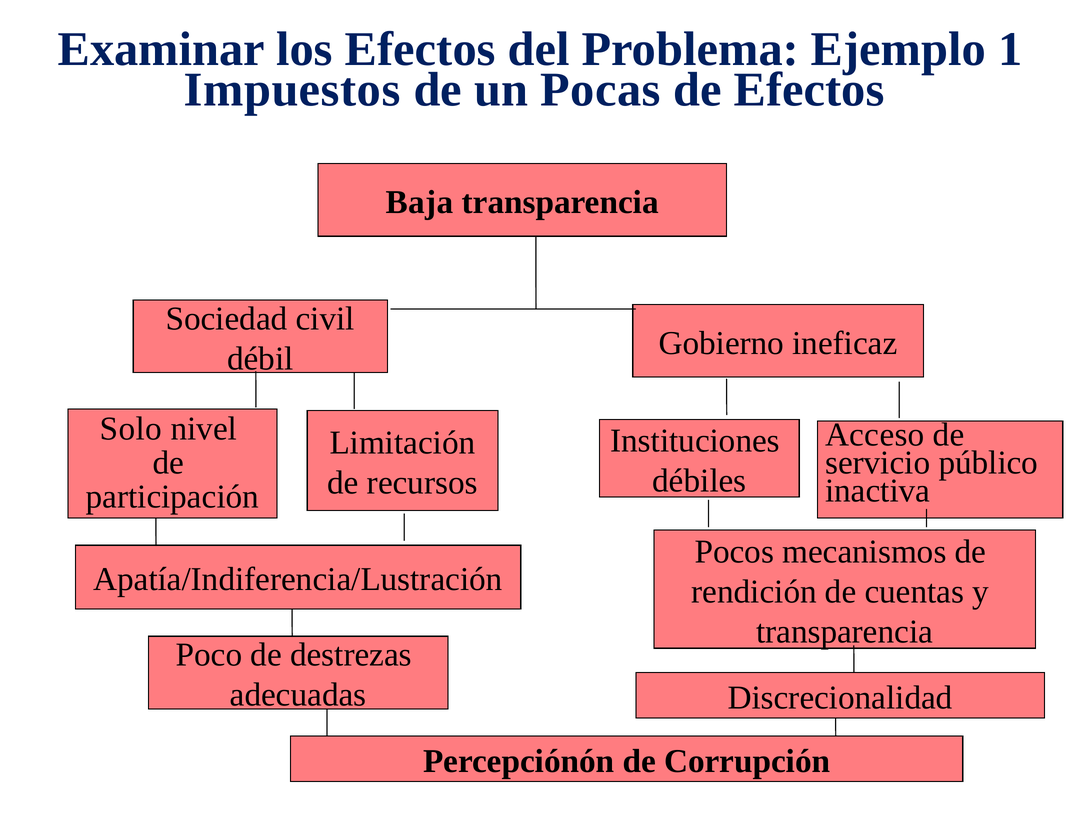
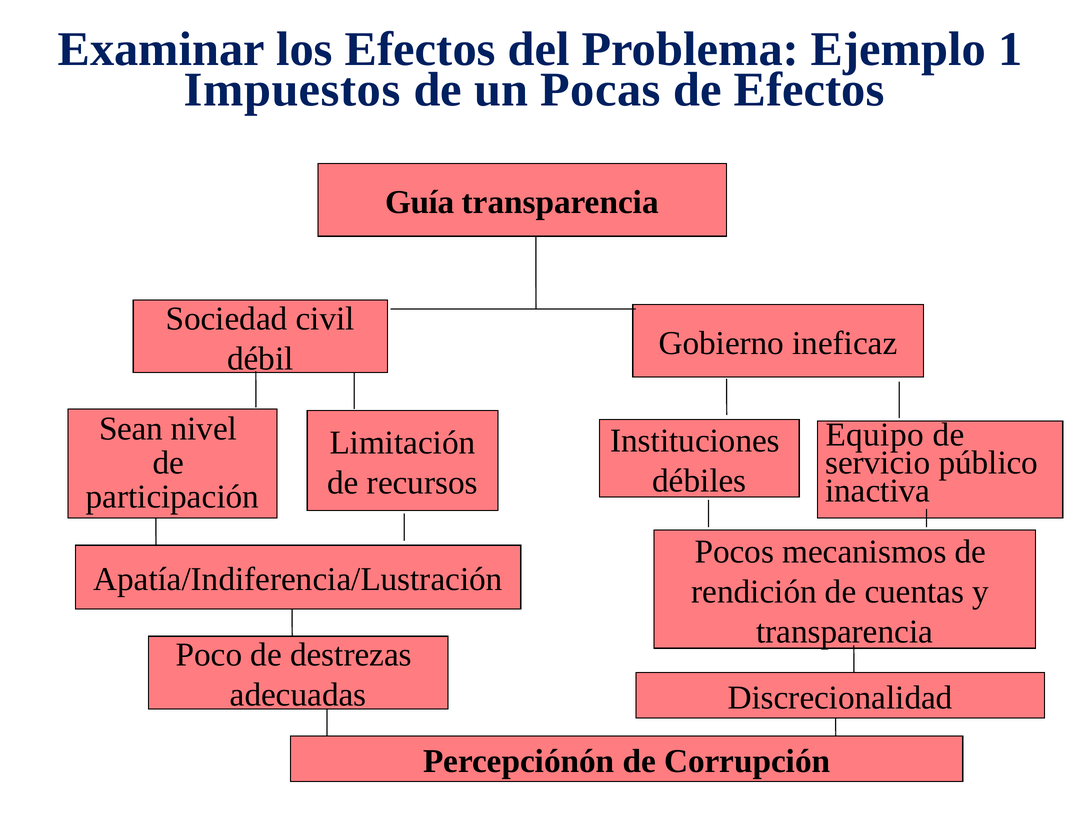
Baja: Baja -> Guía (420, 202)
Solo: Solo -> Sean (131, 428)
Acceso: Acceso -> Equipo (875, 435)
